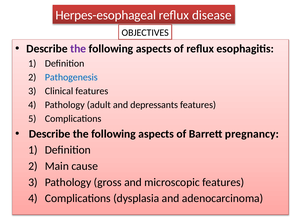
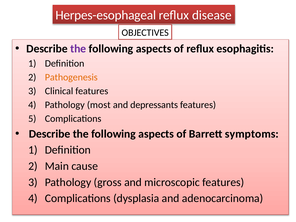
Pathogenesis colour: blue -> orange (71, 77)
adult: adult -> most (99, 105)
pregnancy: pregnancy -> symptoms (252, 134)
